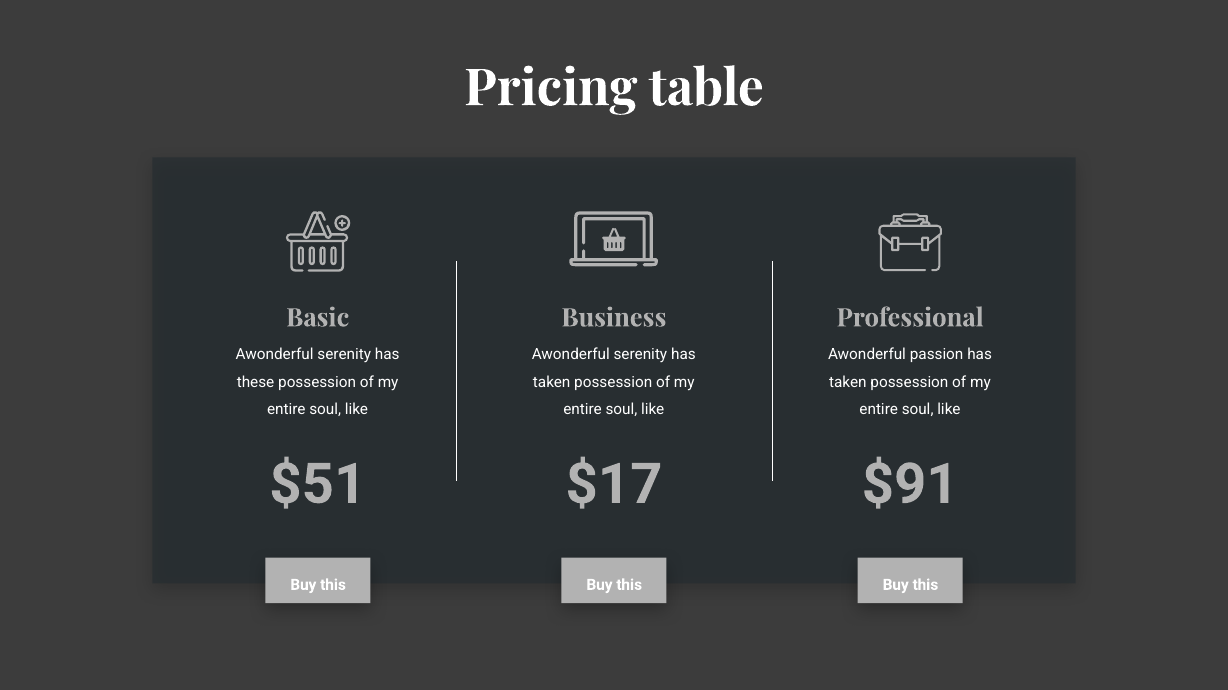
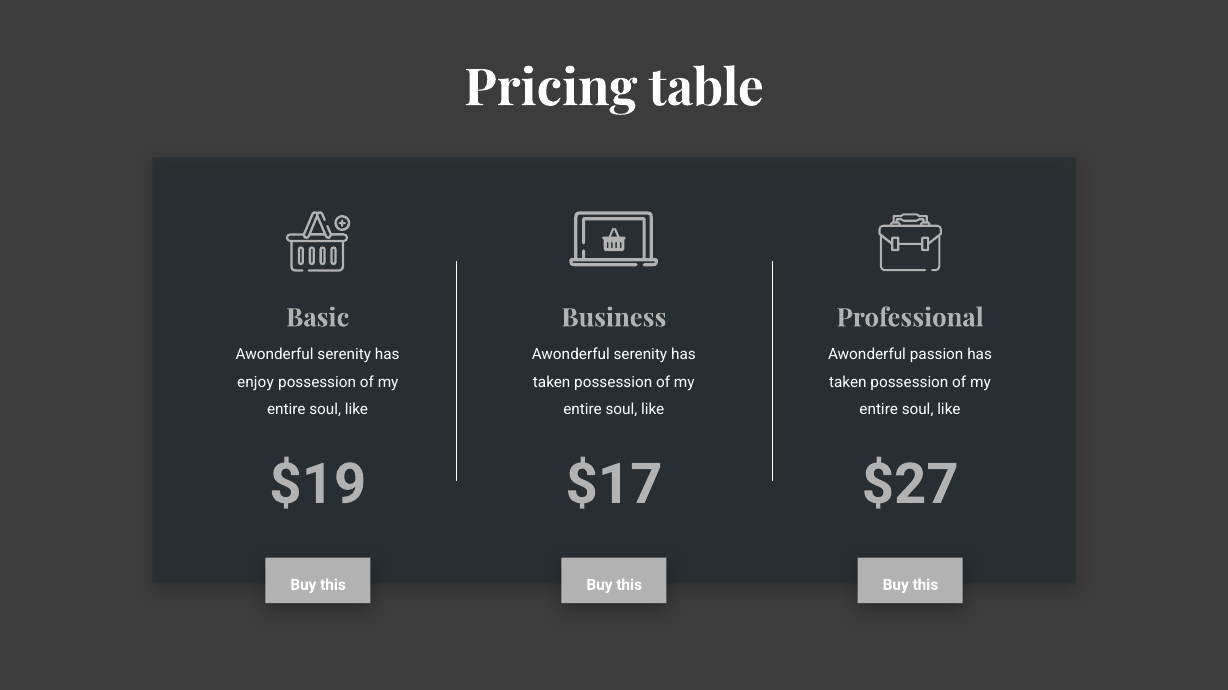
these: these -> enjoy (255, 383)
$51: $51 -> $19 (318, 485)
$91: $91 -> $27 (910, 485)
